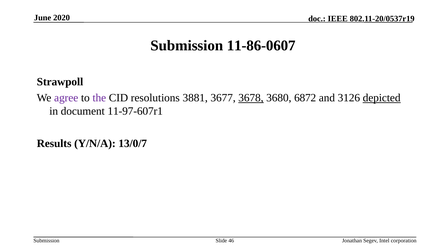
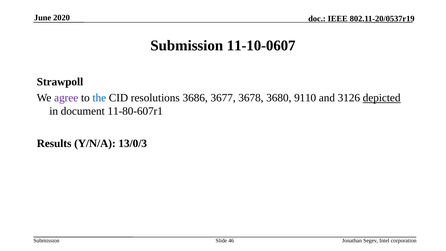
11-86-0607: 11-86-0607 -> 11-10-0607 (261, 46)
the colour: purple -> blue (99, 98)
3881: 3881 -> 3686 (195, 98)
3678 underline: present -> none (251, 98)
6872: 6872 -> 9110 (305, 98)
11-97-607r1: 11-97-607r1 -> 11-80-607r1 (135, 111)
13/0/7: 13/0/7 -> 13/0/3 (133, 144)
